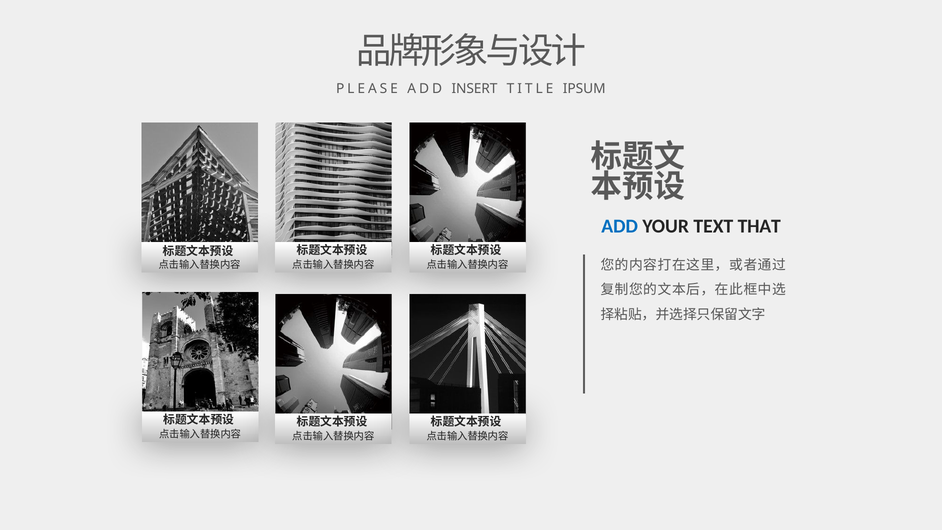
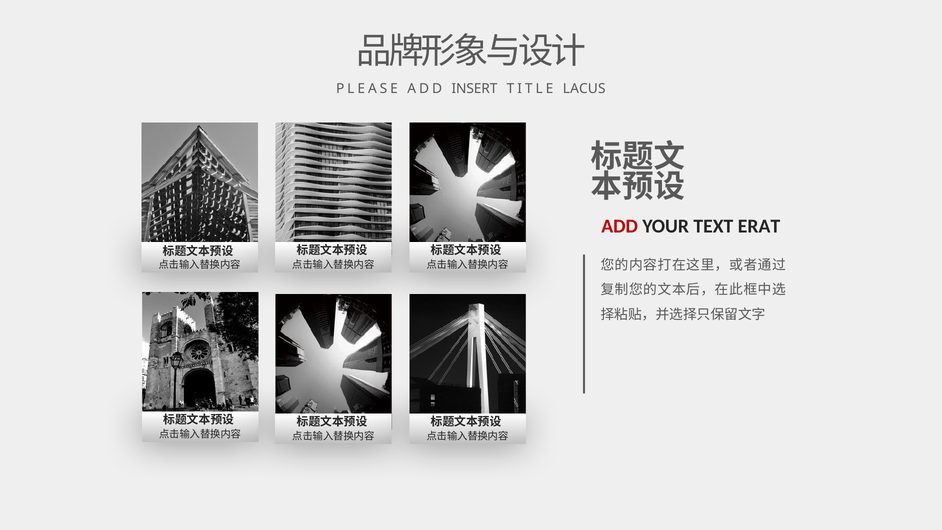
IPSUM: IPSUM -> LACUS (584, 88)
ADD colour: blue -> red (620, 226)
THAT: THAT -> ERAT (759, 226)
